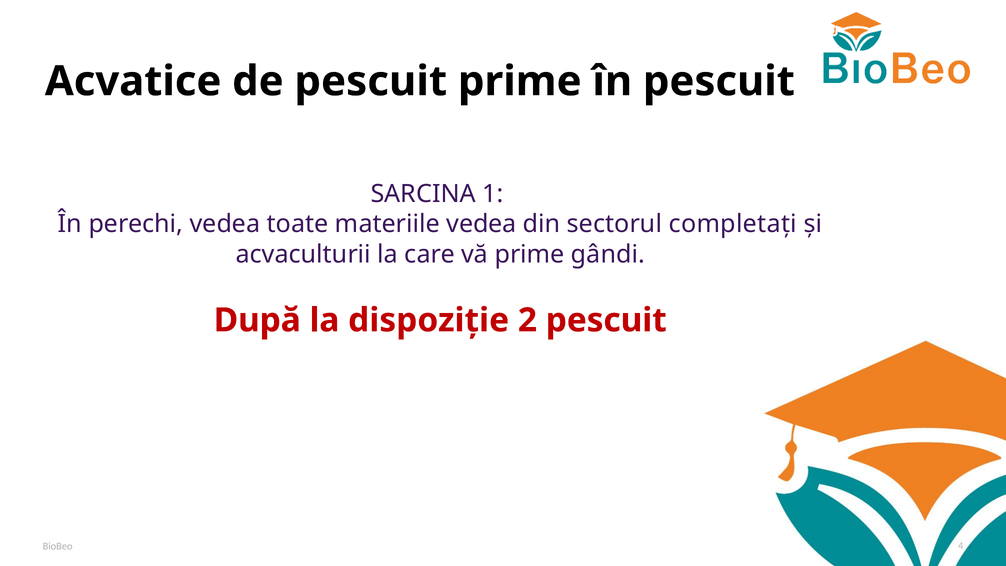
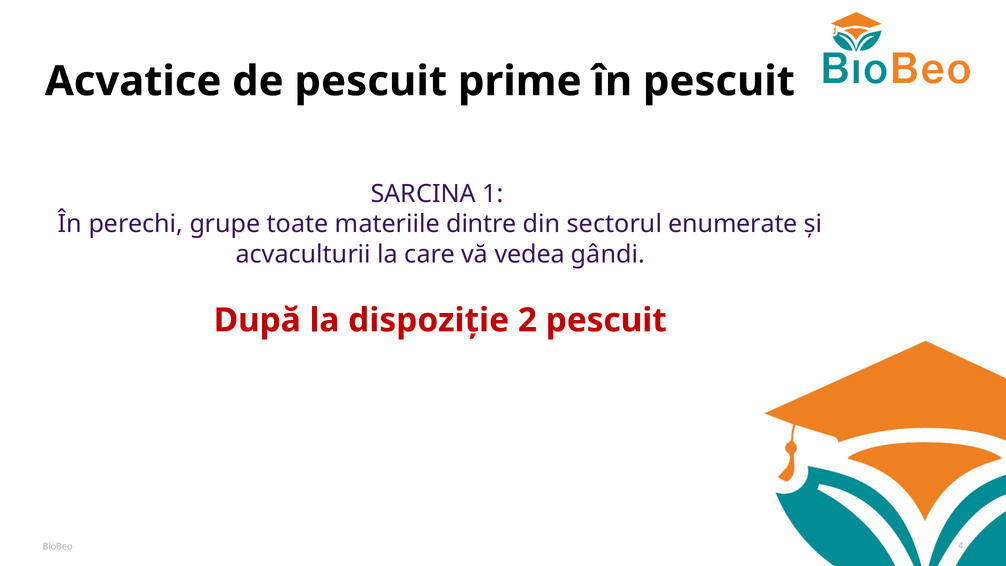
perechi vedea: vedea -> grupe (225, 224)
materiile vedea: vedea -> dintre (481, 224)
completați: completați -> enumerate (733, 224)
vă prime: prime -> vedea (530, 254)
